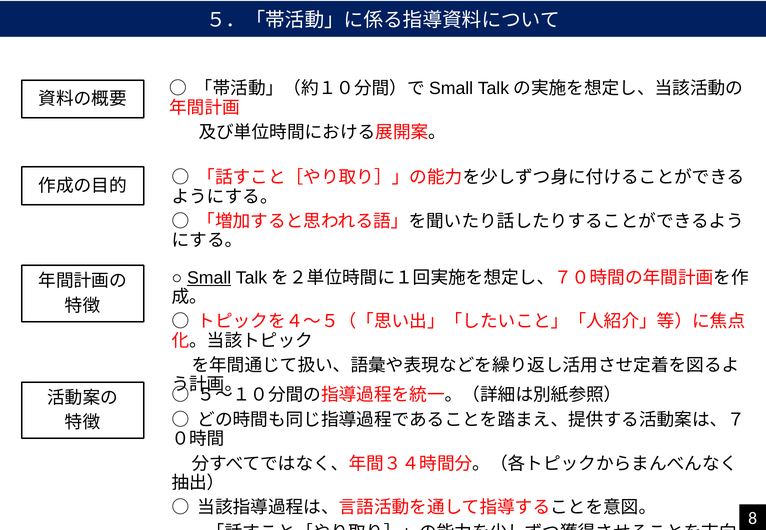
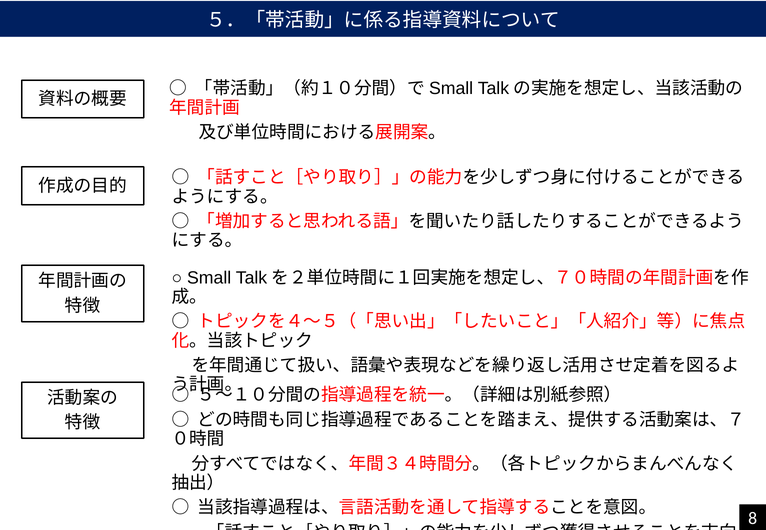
Small underline: present -> none (209, 278)
